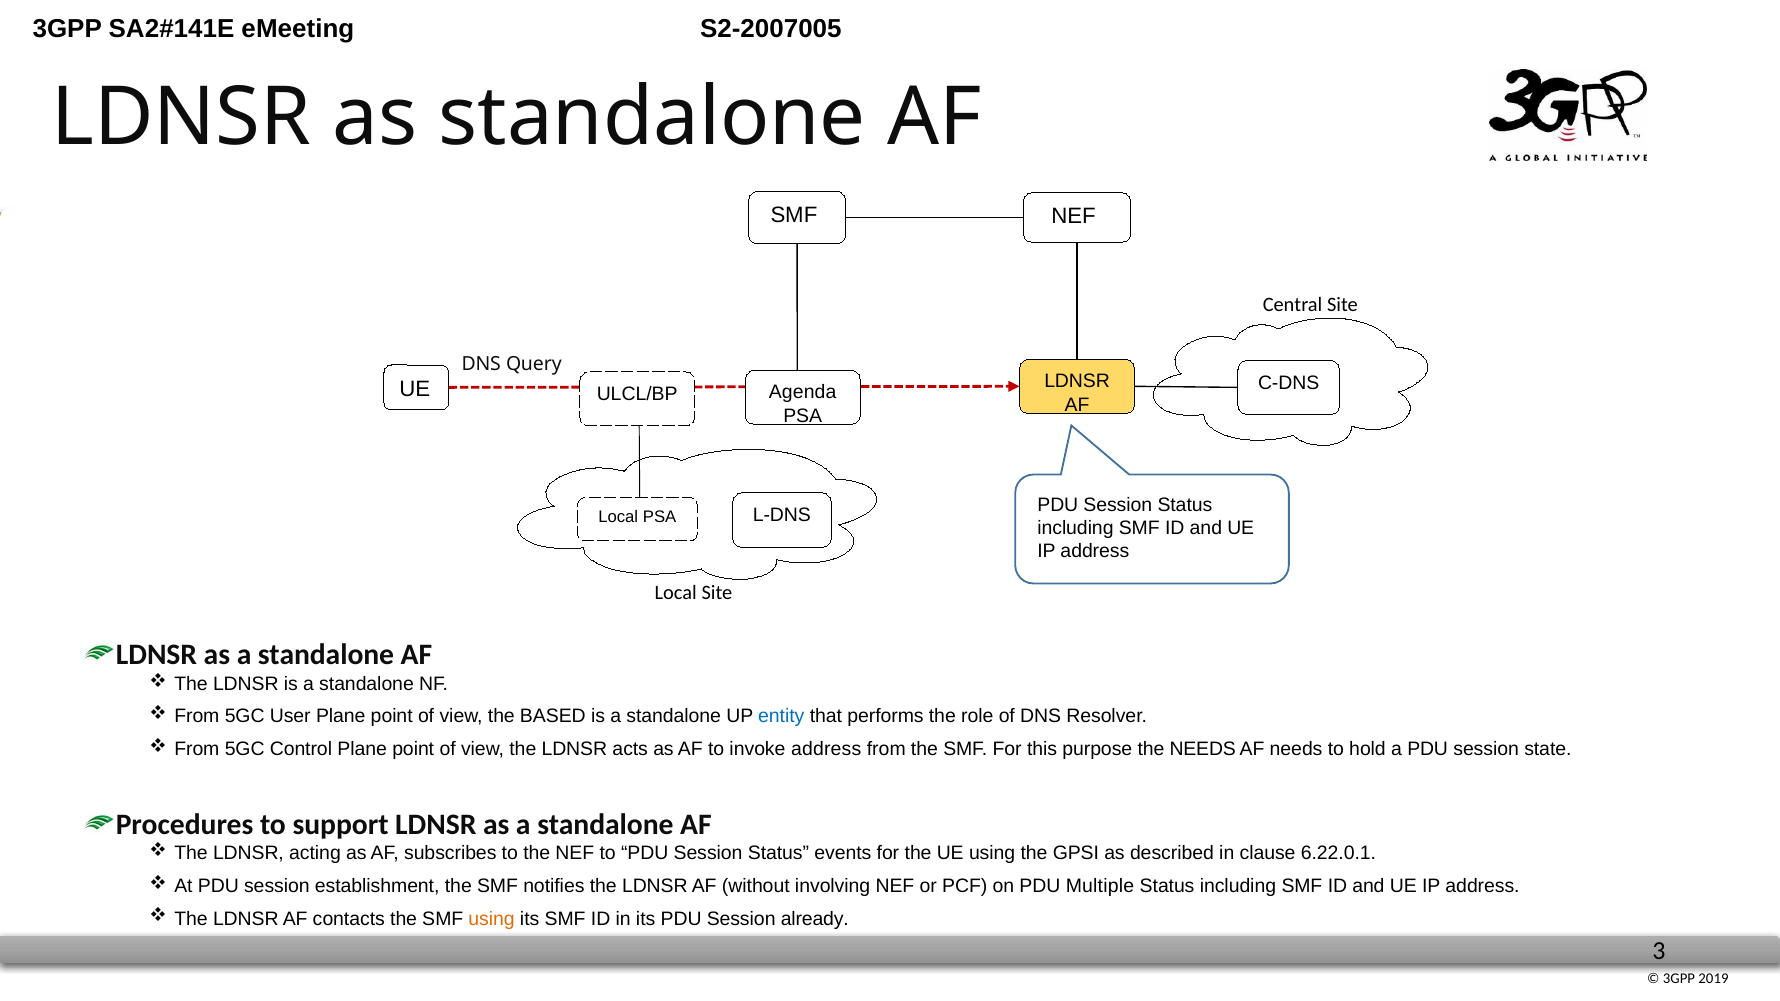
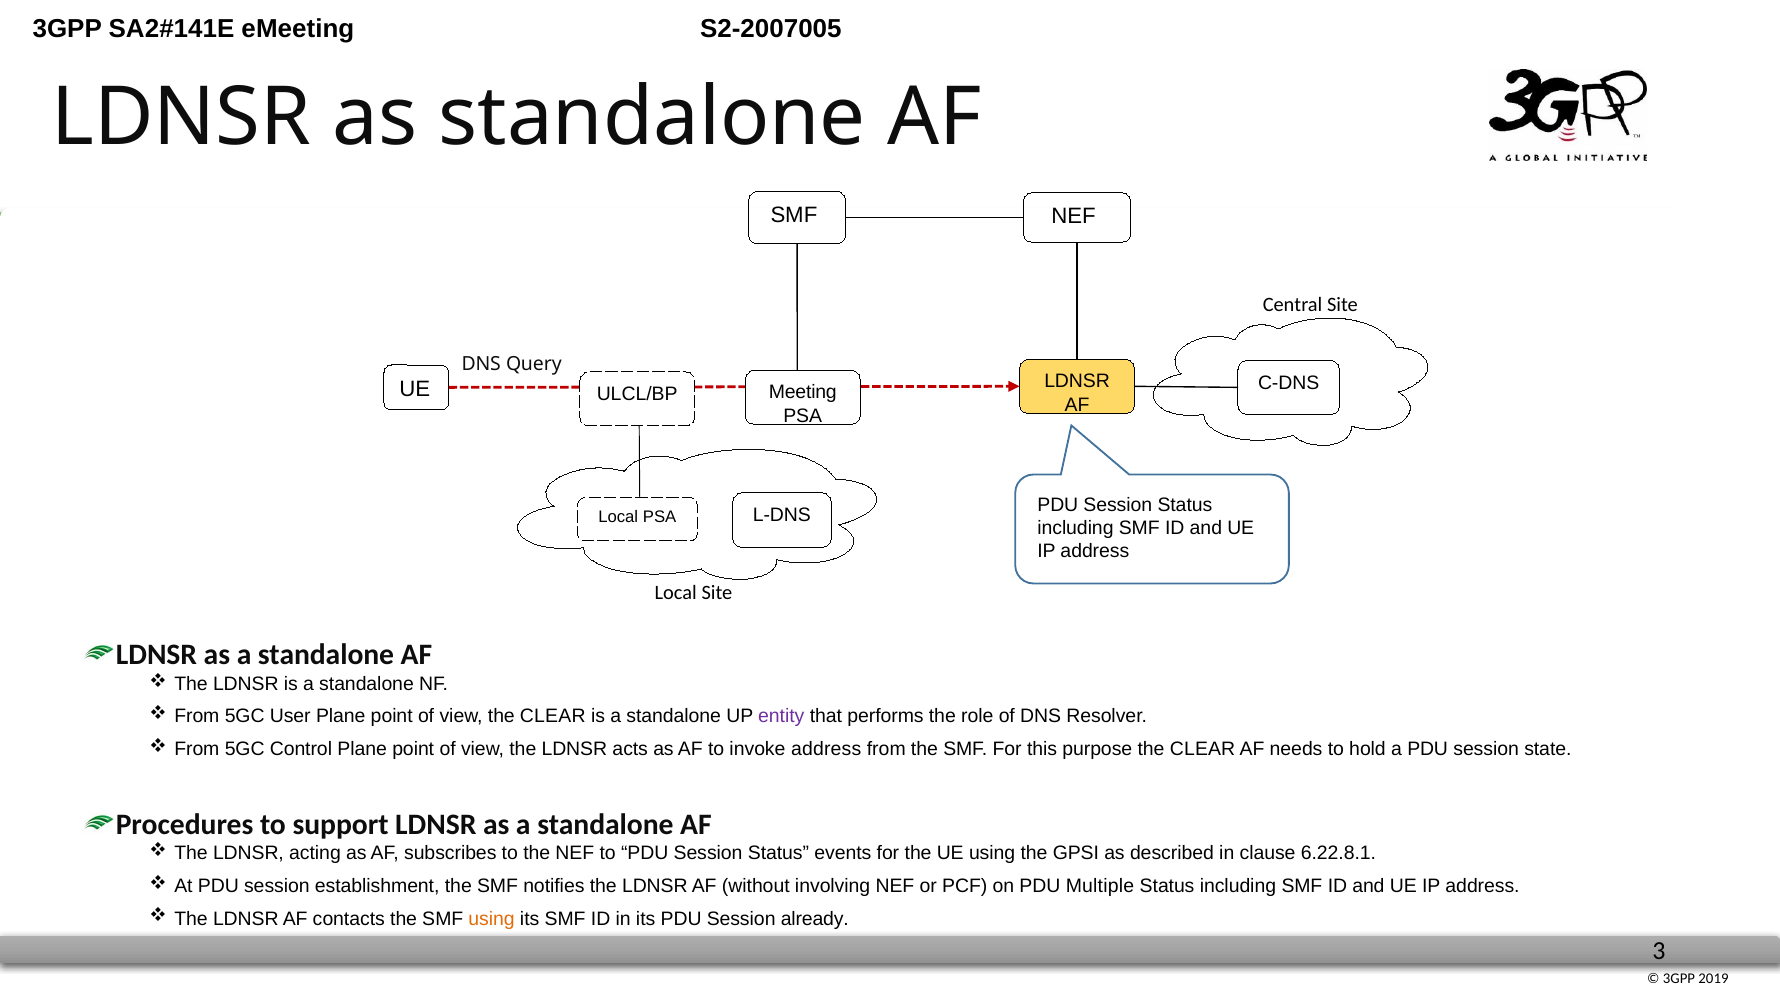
Agenda: Agenda -> Meeting (803, 393)
view the BASED: BASED -> CLEAR (553, 717)
entity colour: blue -> purple (781, 717)
purpose the NEEDS: NEEDS -> CLEAR (1203, 749)
6.22.0.1: 6.22.0.1 -> 6.22.8.1 (1338, 854)
